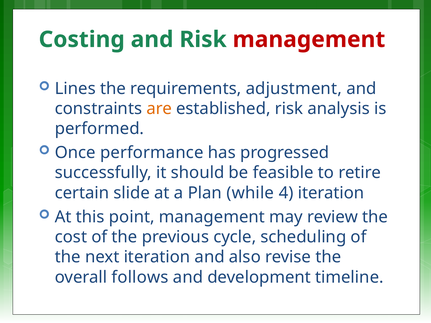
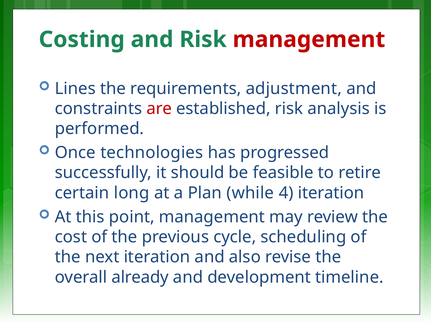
are colour: orange -> red (159, 109)
performance: performance -> technologies (152, 153)
slide: slide -> long (132, 193)
follows: follows -> already (140, 277)
